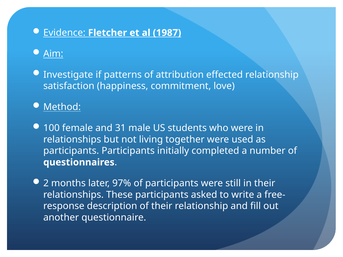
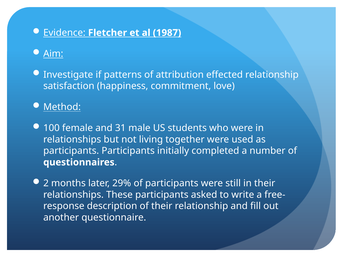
97%: 97% -> 29% (122, 183)
